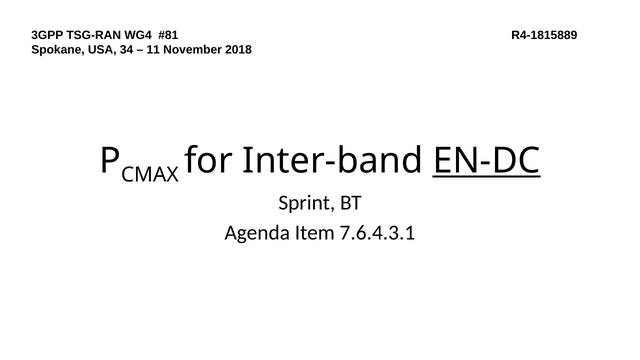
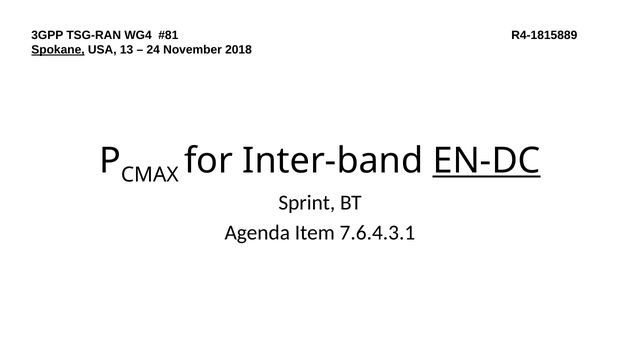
Spokane underline: none -> present (58, 50)
34: 34 -> 13 (127, 50)
11: 11 -> 24 (153, 50)
